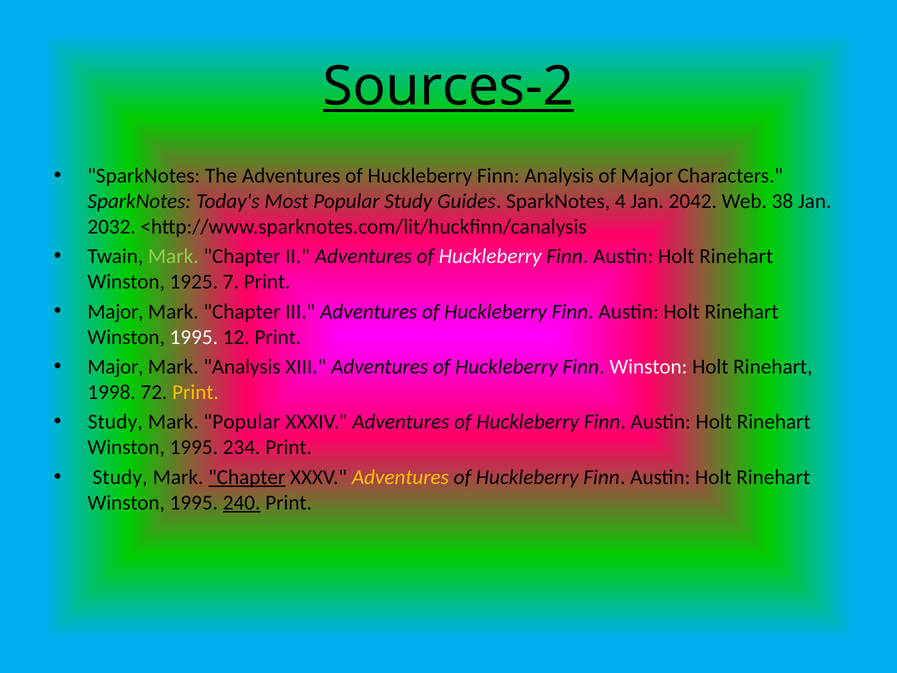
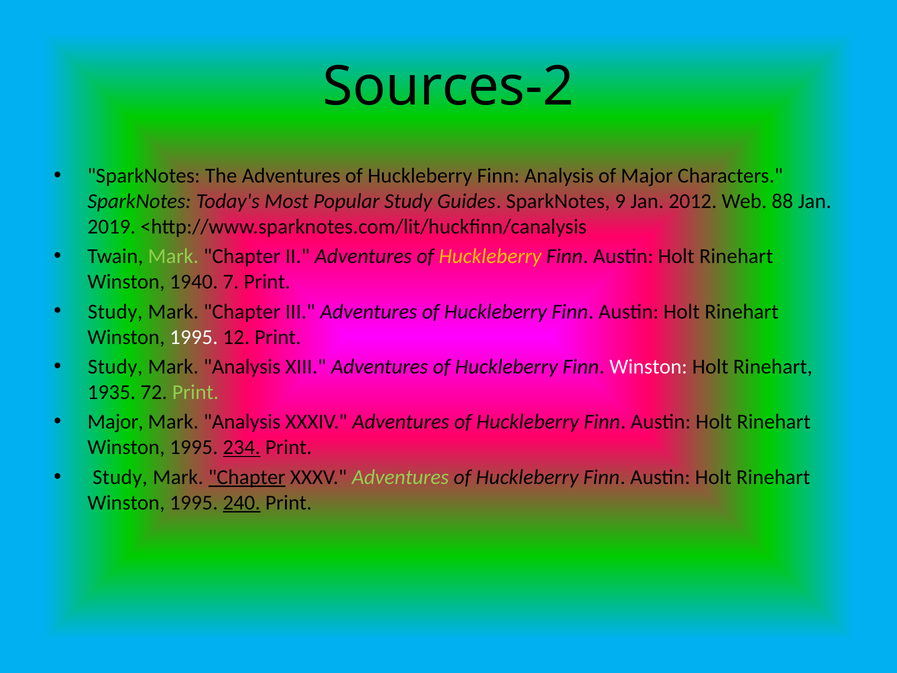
Sources-2 underline: present -> none (448, 87)
4: 4 -> 9 (620, 201)
2042: 2042 -> 2012 (693, 201)
38: 38 -> 88 (782, 201)
2032: 2032 -> 2019 (112, 227)
Huckleberry colour: white -> yellow (490, 256)
1925: 1925 -> 1940 (194, 282)
Major: Major -> Study (115, 311)
Major: Major -> Study (115, 367)
1998: 1998 -> 1935 (112, 392)
Print colour: yellow -> light green (195, 392)
Study: Study -> Major (115, 422)
Popular: Popular -> Analysis (242, 422)
234 underline: none -> present (242, 447)
Adventures colour: yellow -> light green (400, 477)
